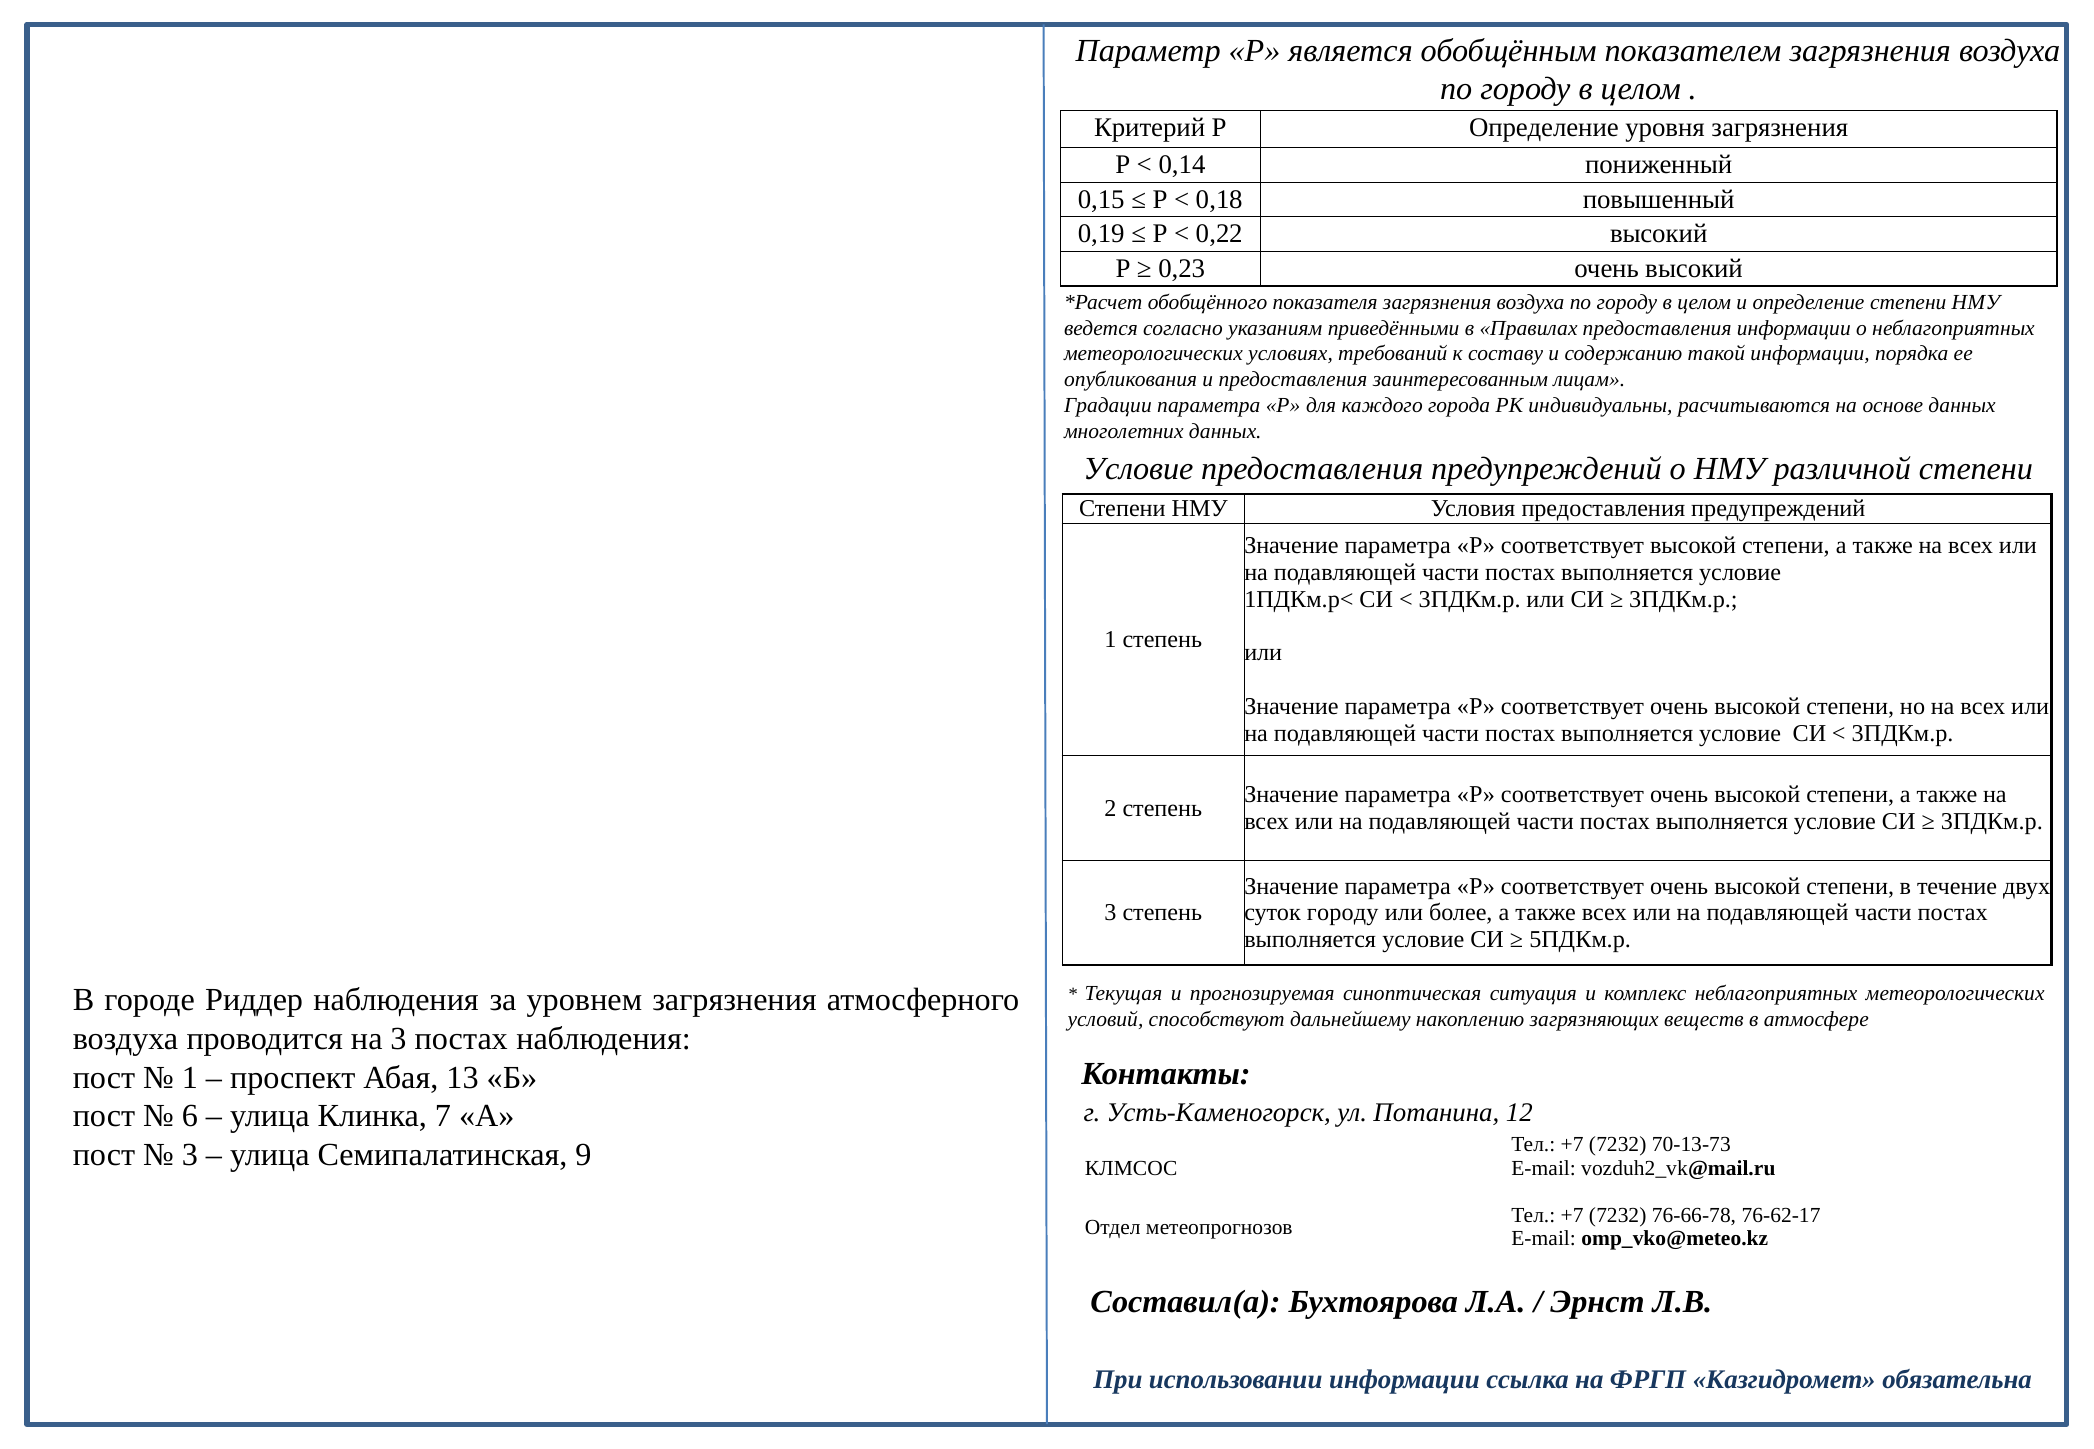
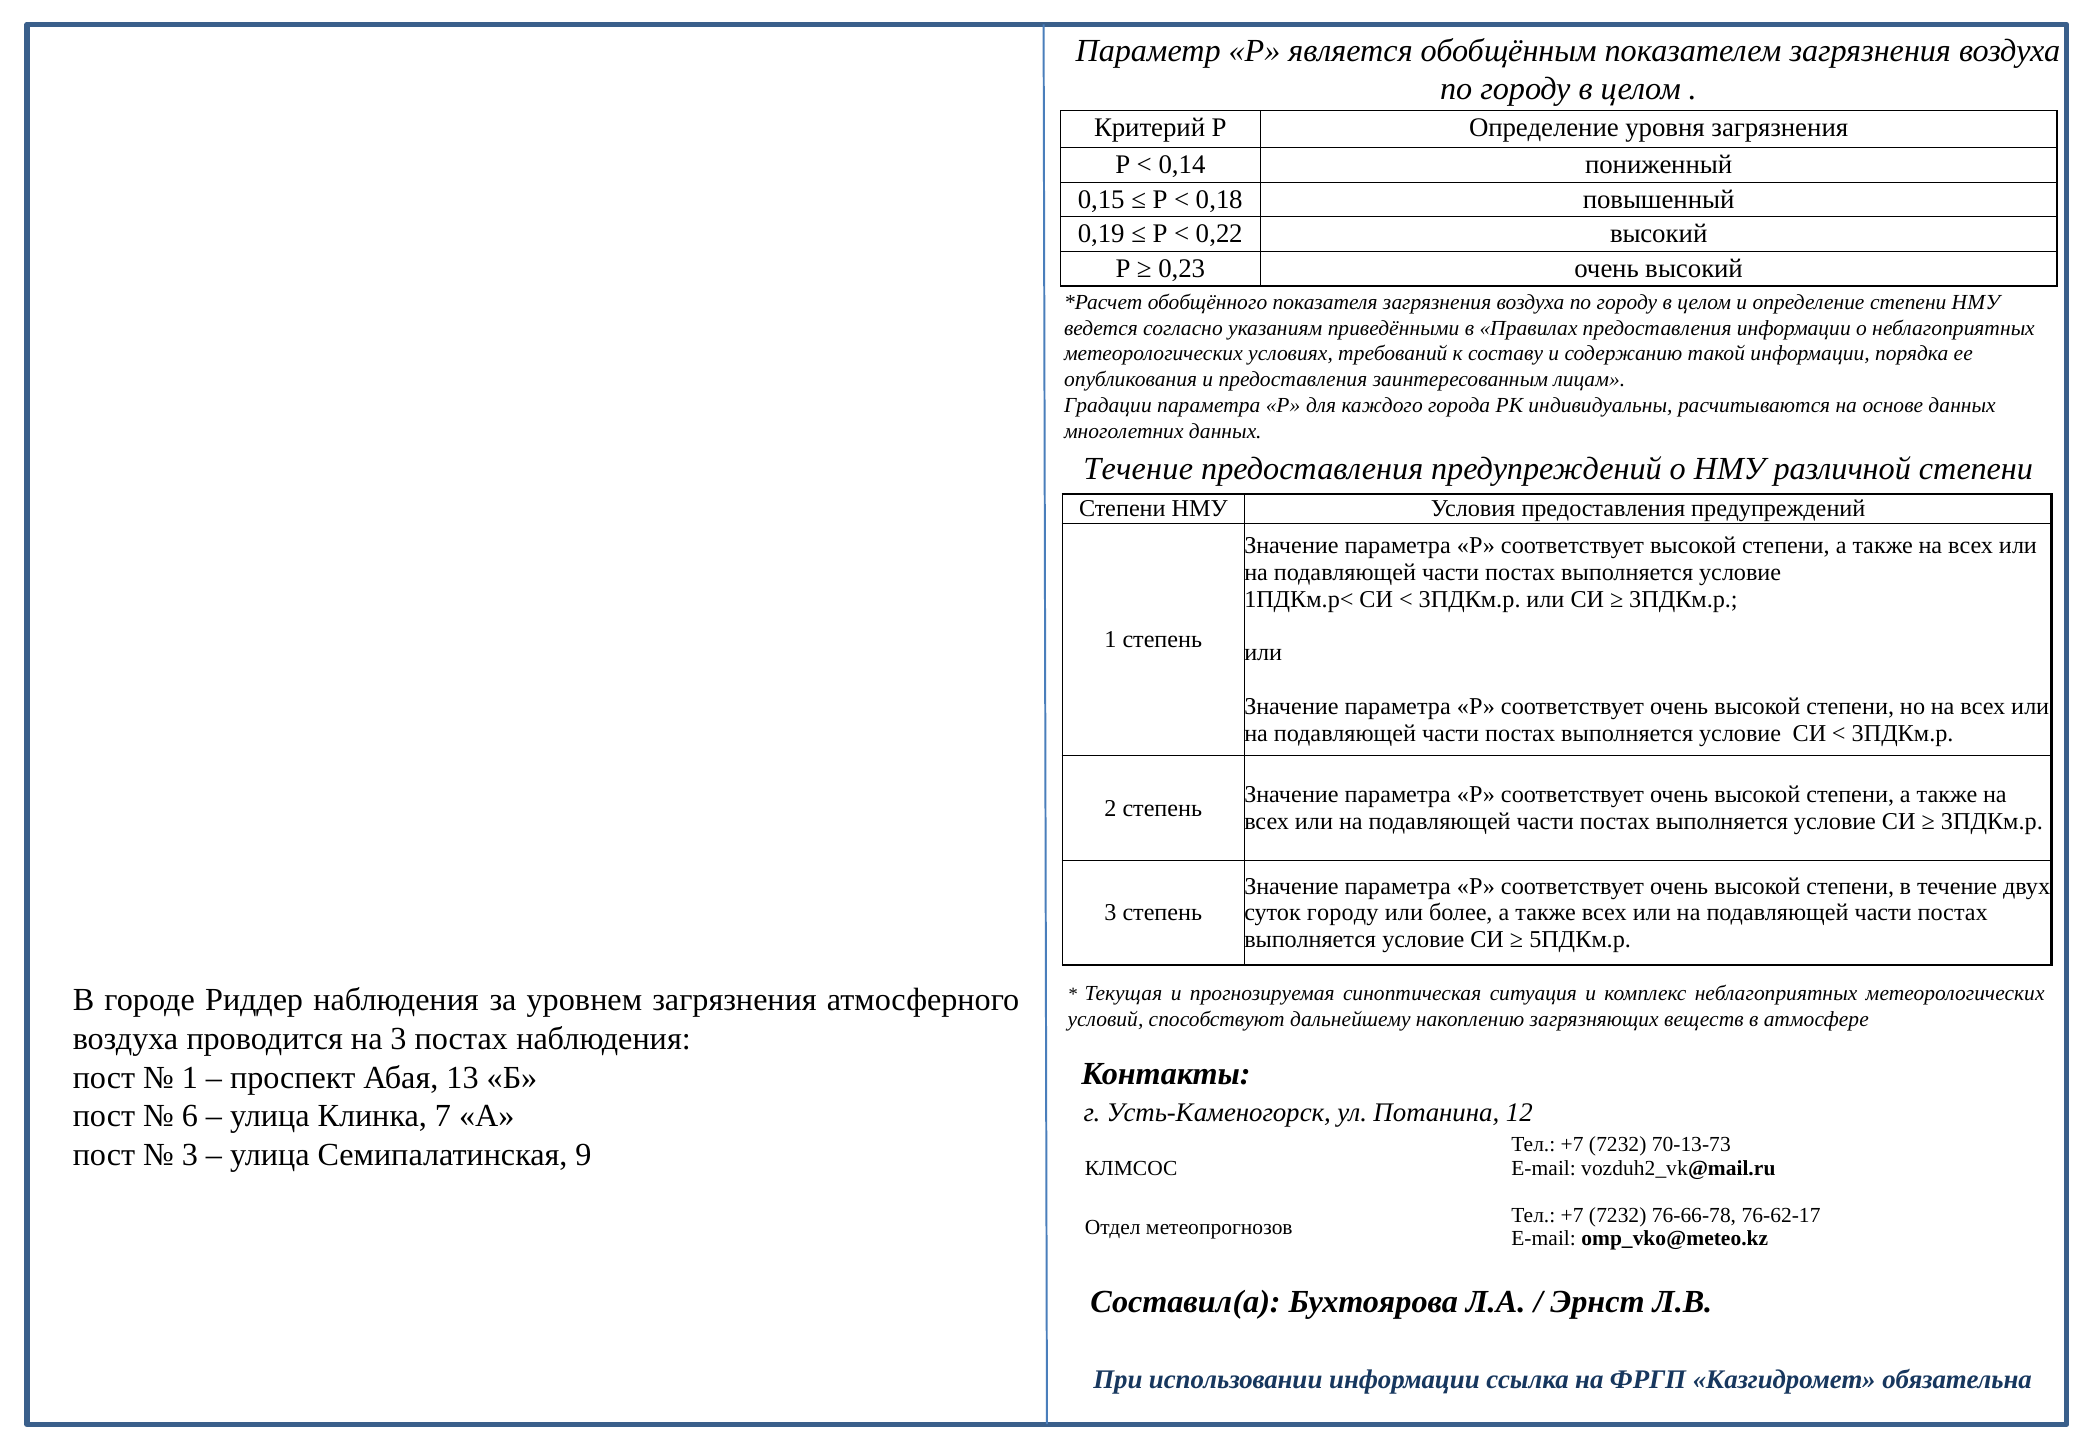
Условие: Условие -> Течение (1138, 469)
